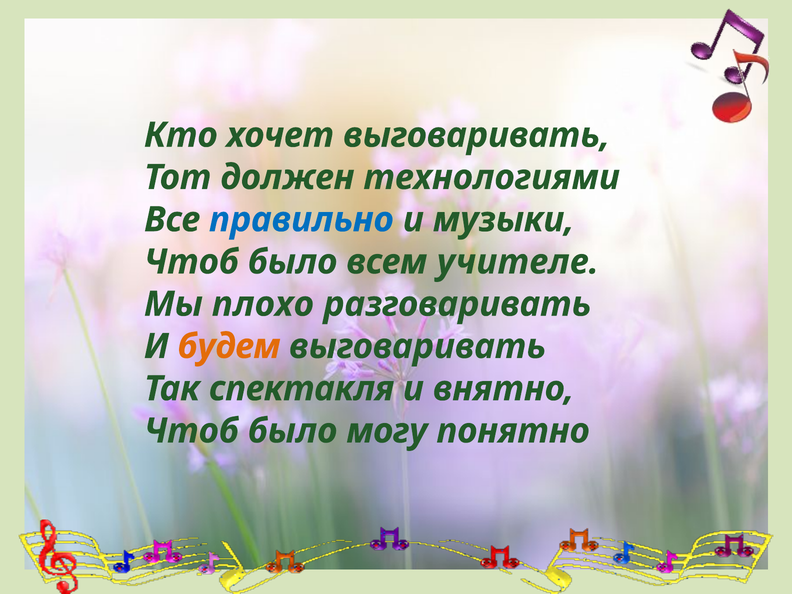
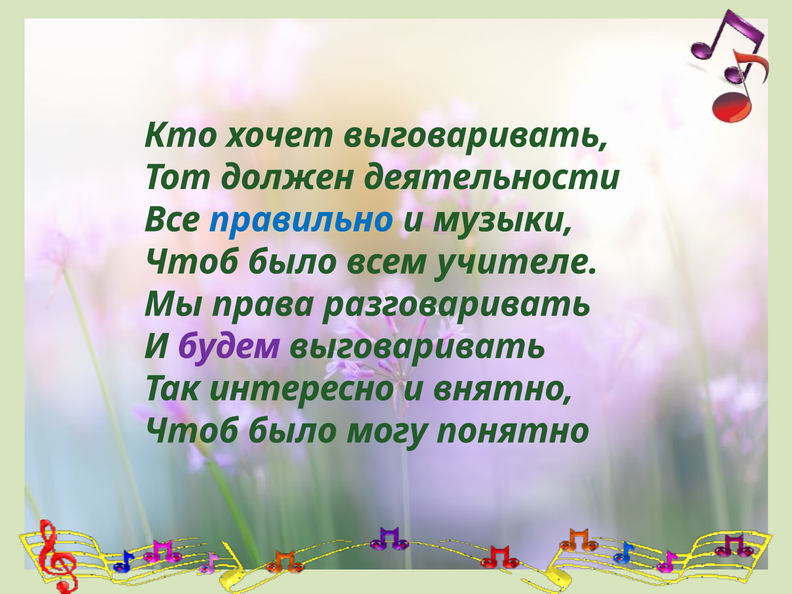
технологиями: технологиями -> деятельности (492, 177)
плохо: плохо -> права (263, 304)
будем colour: orange -> purple (229, 346)
спектакля: спектакля -> интересно (302, 389)
